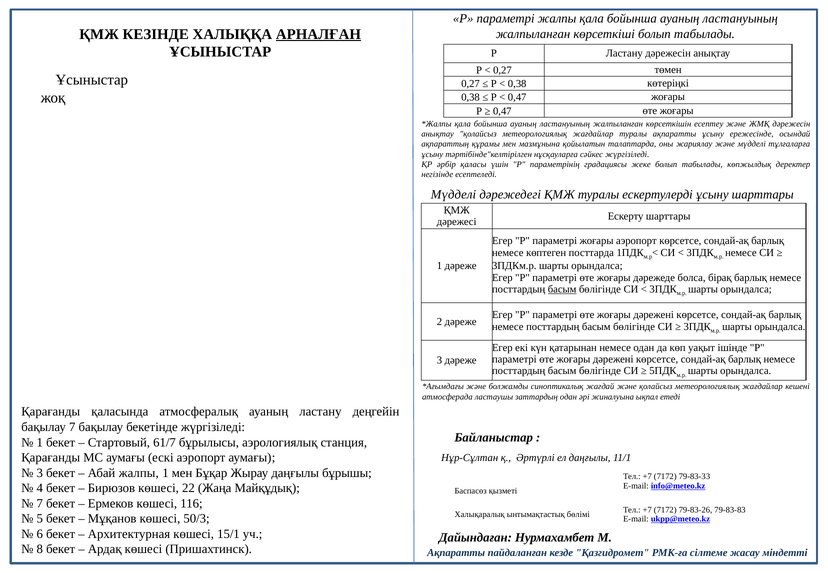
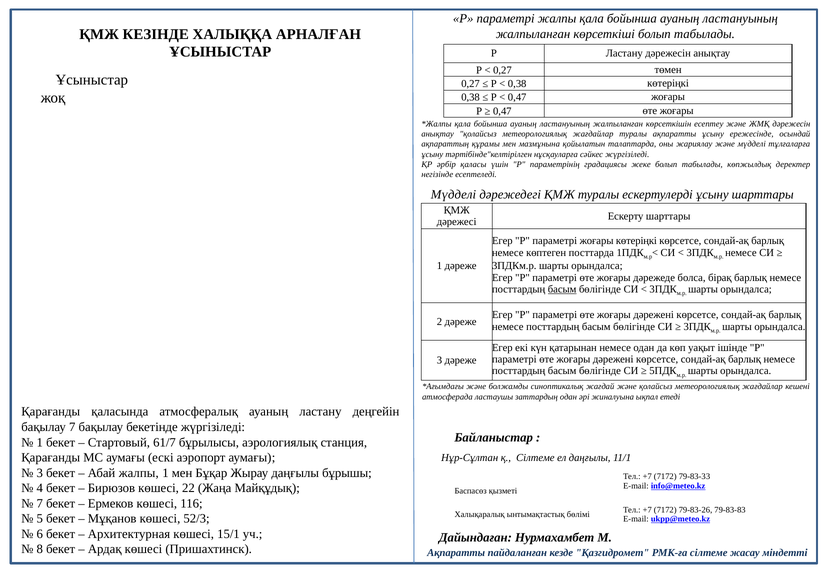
АРНАЛҒАН underline: present -> none (318, 34)
жоғары аэропорт: аэропорт -> көтеріңкі (636, 241)
қ Әртүрлі: Әртүрлі -> Сілтеме (535, 458)
50/3: 50/3 -> 52/3 (197, 519)
